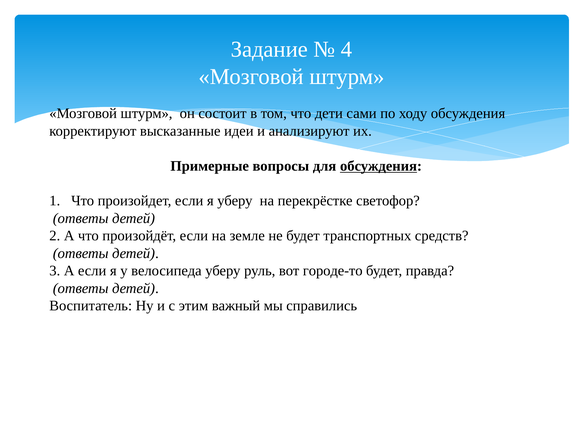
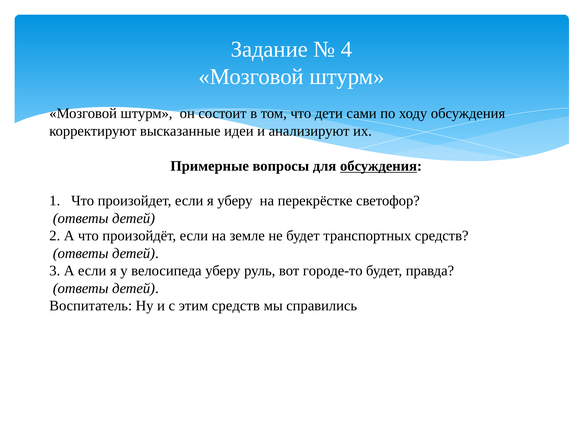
этим важный: важный -> средств (236, 306)
